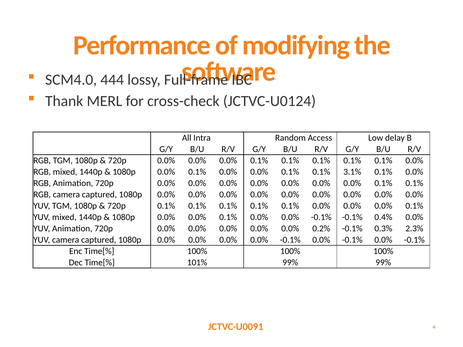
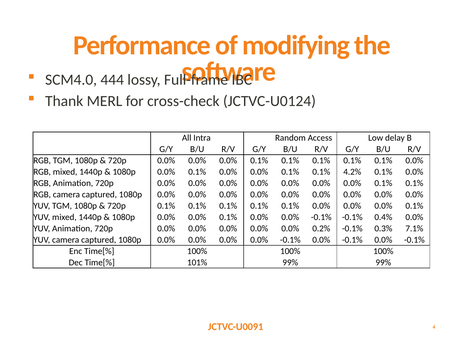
3.1%: 3.1% -> 4.2% (352, 172)
2.3%: 2.3% -> 7.1% (414, 229)
